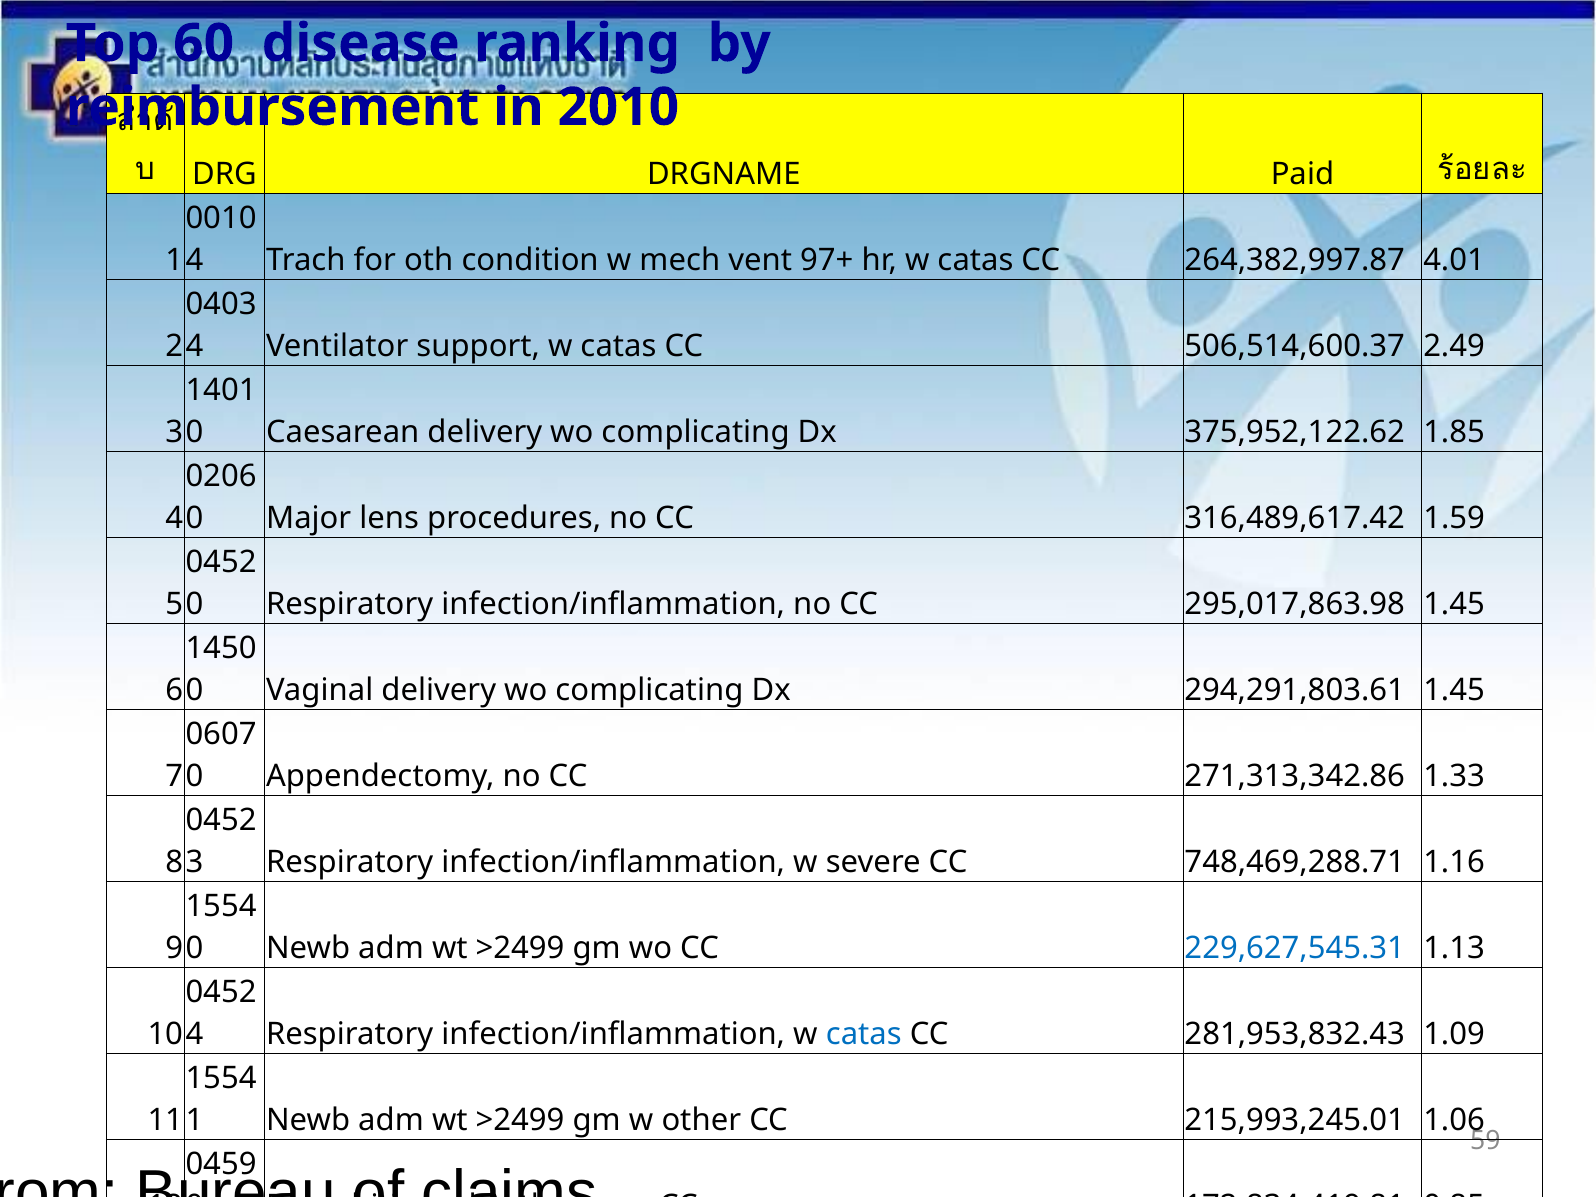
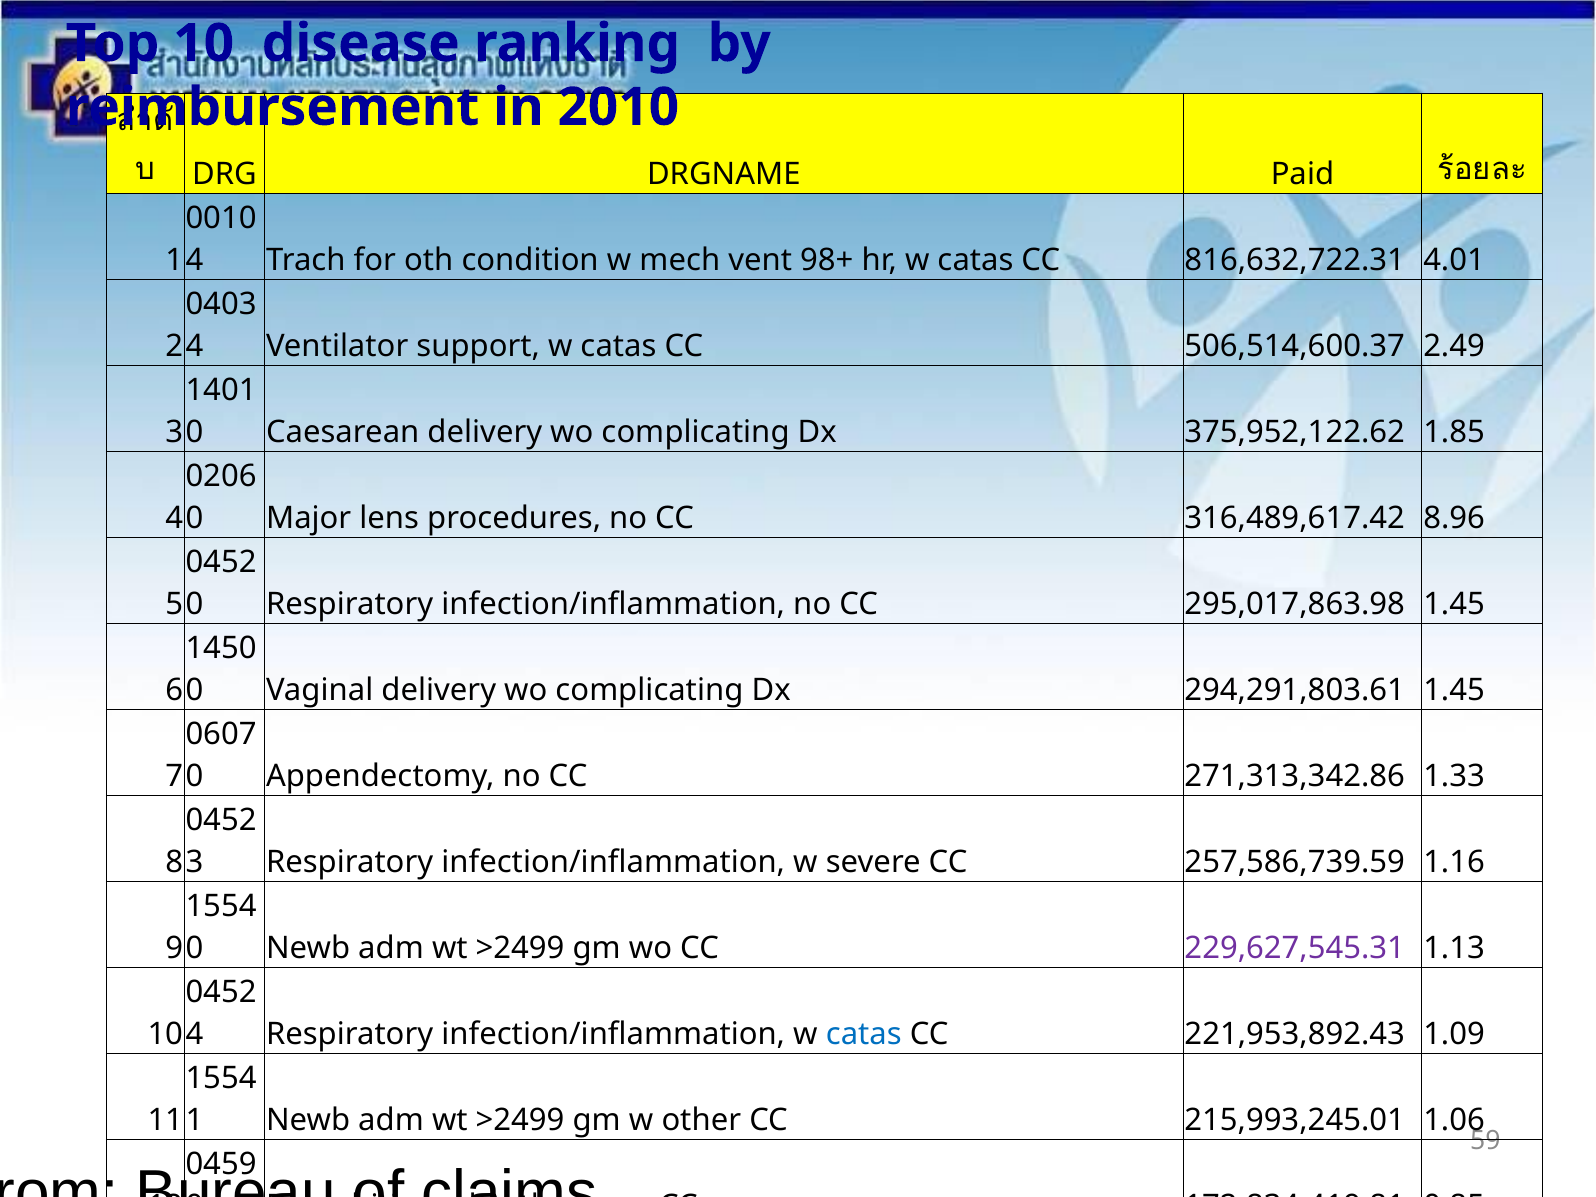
Top 60: 60 -> 10 (204, 43)
97+: 97+ -> 98+ (827, 260)
264,382,997.87: 264,382,997.87 -> 816,632,722.31 (1295, 260)
1.59: 1.59 -> 8.96 (1454, 518)
748,469,288.71: 748,469,288.71 -> 257,586,739.59 (1295, 862)
229,627,545.31 colour: blue -> purple (1295, 948)
281,953,832.43: 281,953,832.43 -> 221,953,892.43 (1295, 1034)
